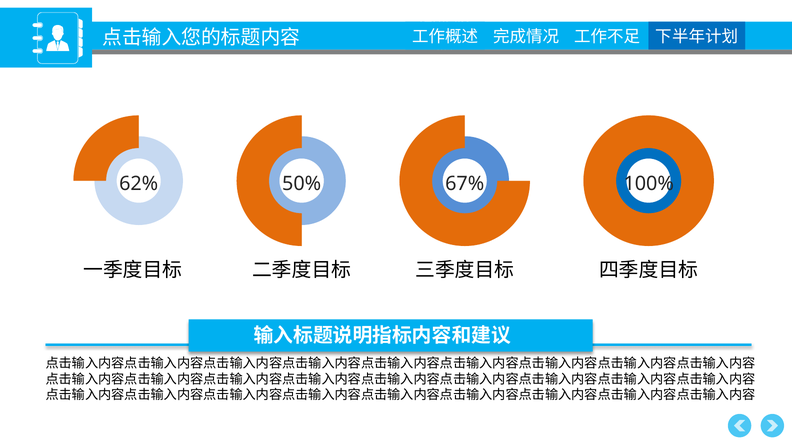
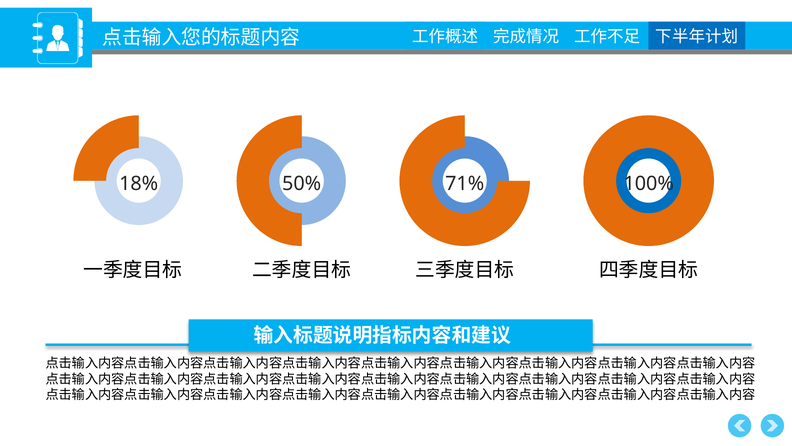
62%: 62% -> 18% (139, 184)
67%: 67% -> 71% (465, 184)
